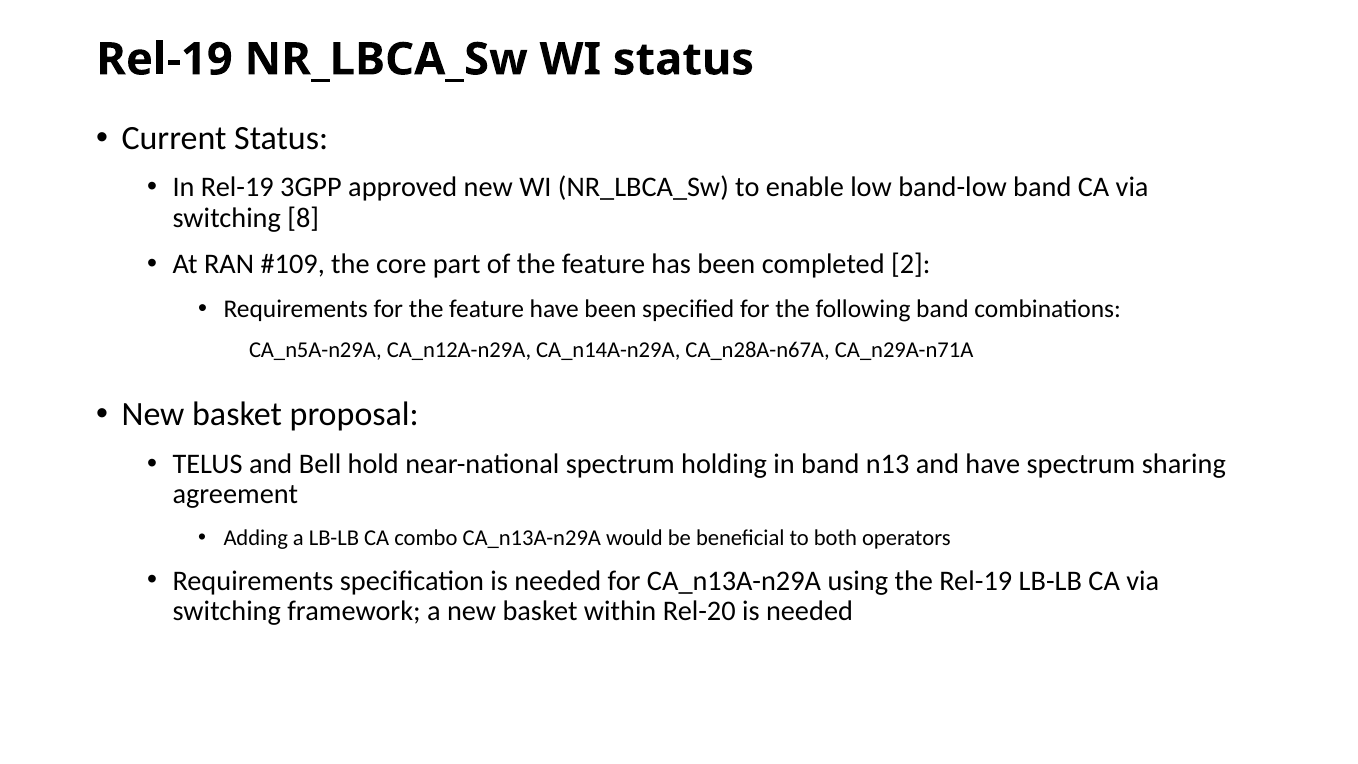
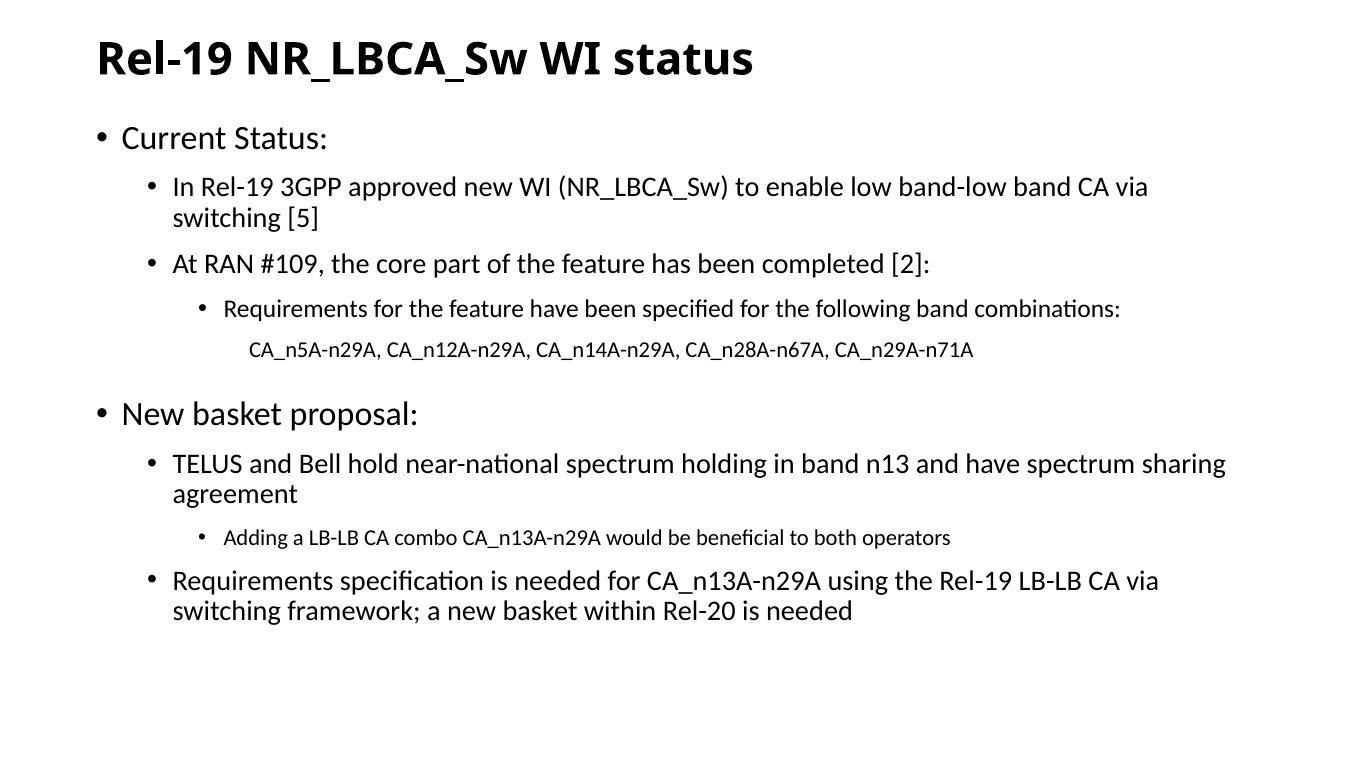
8: 8 -> 5 (303, 218)
